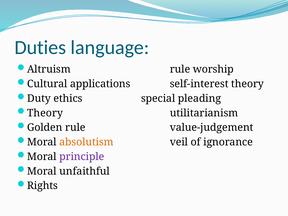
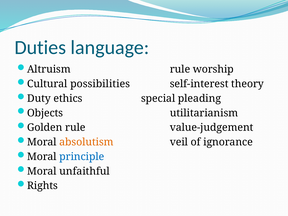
applications: applications -> possibilities (100, 84)
Theory: Theory -> Objects (45, 113)
principle colour: purple -> blue (82, 157)
